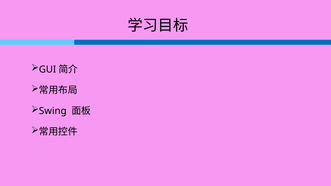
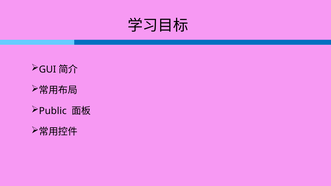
Swing: Swing -> Public (53, 111)
